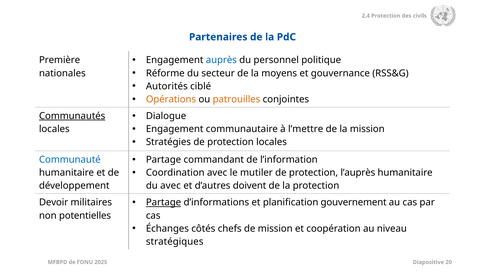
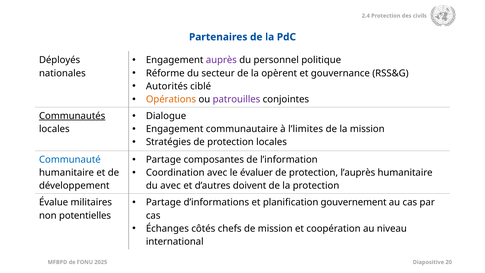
auprès colour: blue -> purple (221, 60)
Première: Première -> Déployés (60, 60)
moyens: moyens -> opèrent (279, 73)
patrouilles colour: orange -> purple (236, 99)
l’mettre: l’mettre -> l’limites (306, 129)
commandant: commandant -> composantes (214, 160)
mutiler: mutiler -> évaluer (256, 173)
Partage underline: present -> none (164, 202)
Devoir: Devoir -> Évalue (54, 202)
stratégiques: stratégiques -> international (175, 241)
